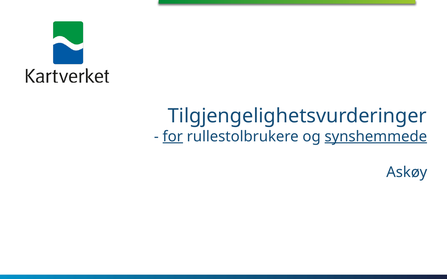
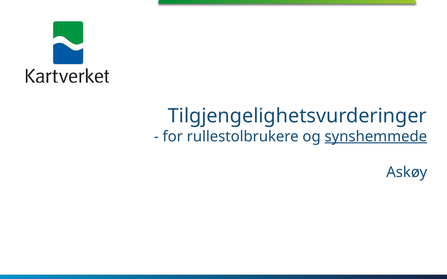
for underline: present -> none (173, 137)
